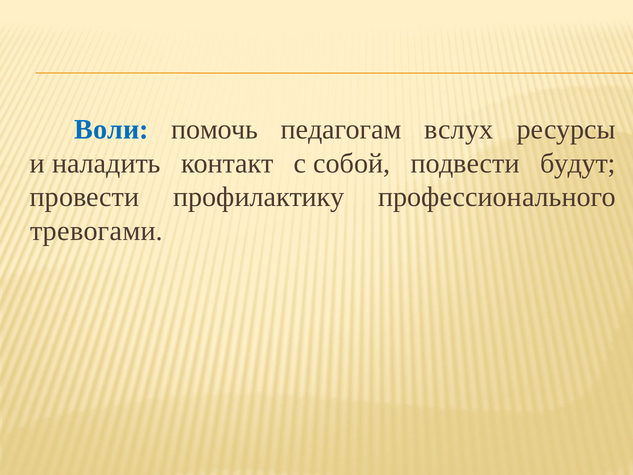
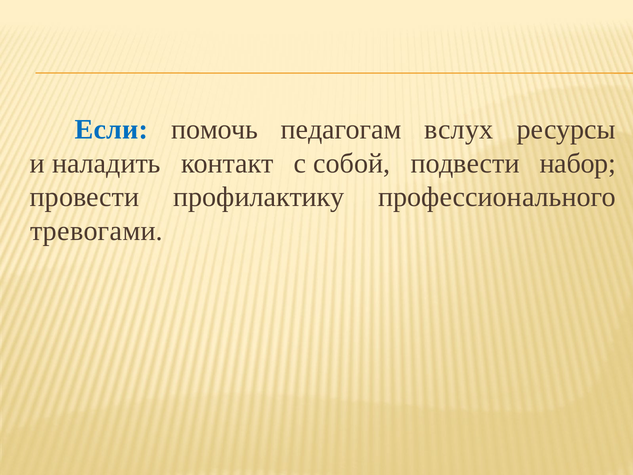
Воли: Воли -> Если (111, 130)
будут: будут -> набор (578, 163)
